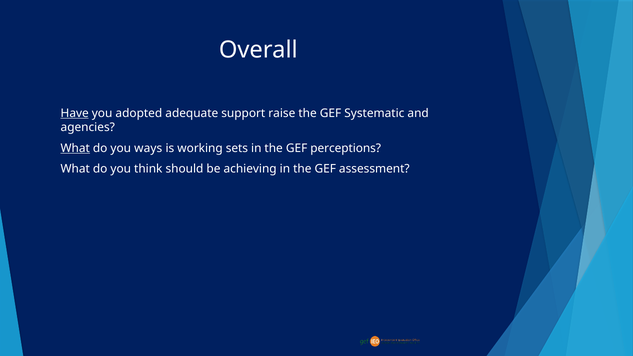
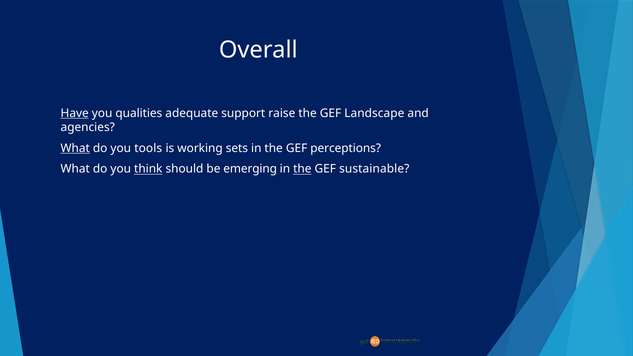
adopted: adopted -> qualities (139, 113)
Systematic: Systematic -> Landscape (374, 113)
ways: ways -> tools (148, 148)
think underline: none -> present (148, 169)
achieving: achieving -> emerging (250, 169)
the underline: none -> present (302, 169)
assessment: assessment -> sustainable (374, 169)
